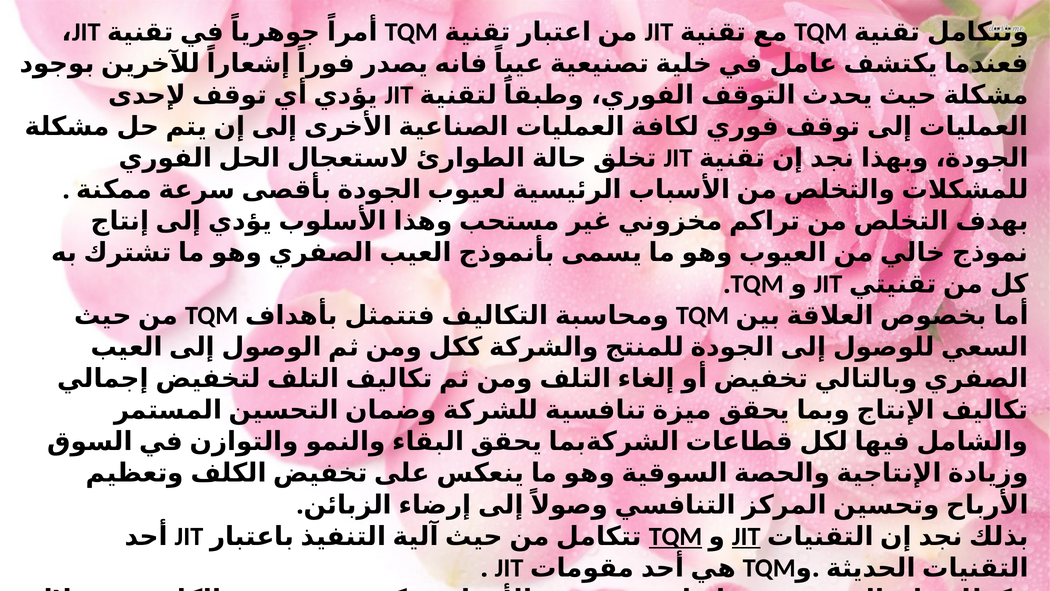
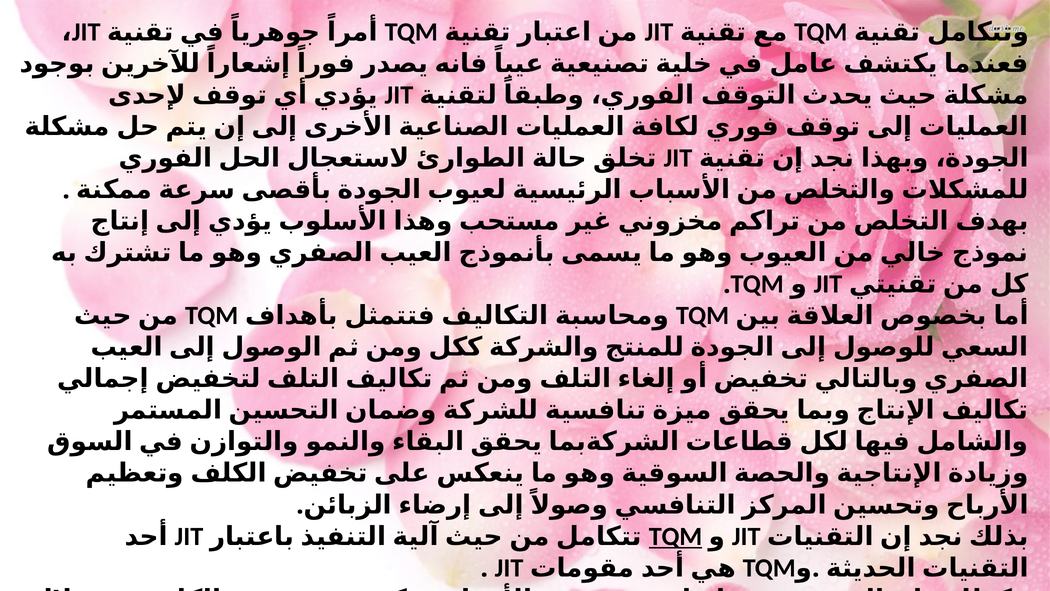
JIT underline: present -> none (746, 536)
